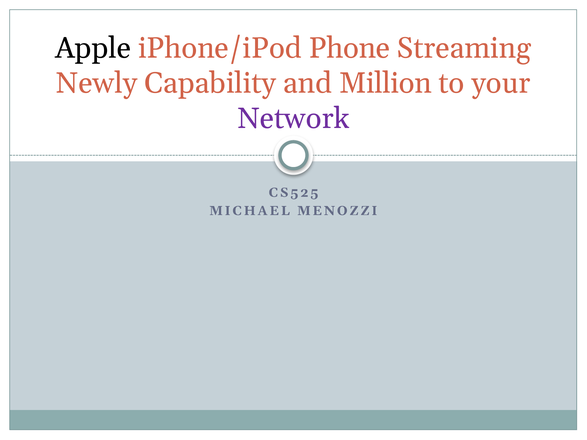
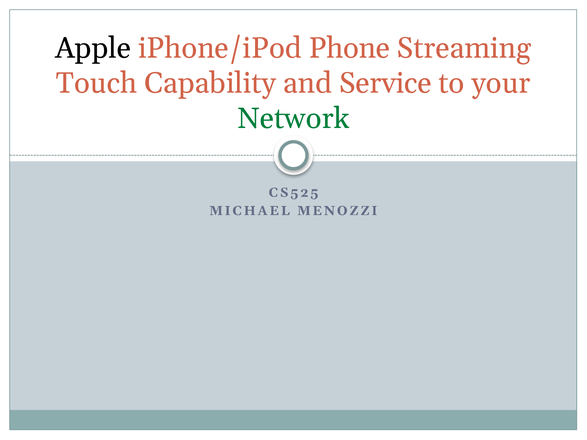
Newly: Newly -> Touch (97, 83)
Million: Million -> Service (385, 83)
Network colour: purple -> green (293, 118)
